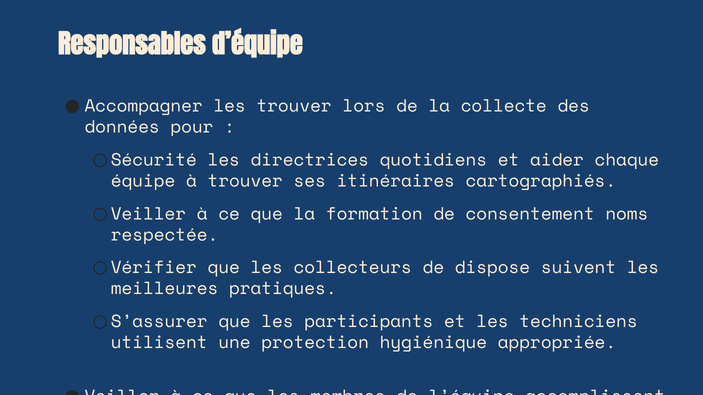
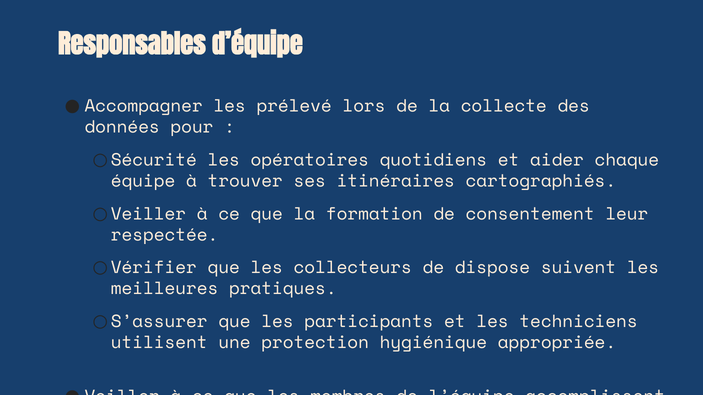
les trouver: trouver -> prélevé (294, 106)
directrices: directrices -> opératoires (310, 160)
consentement noms: noms -> leur (627, 214)
